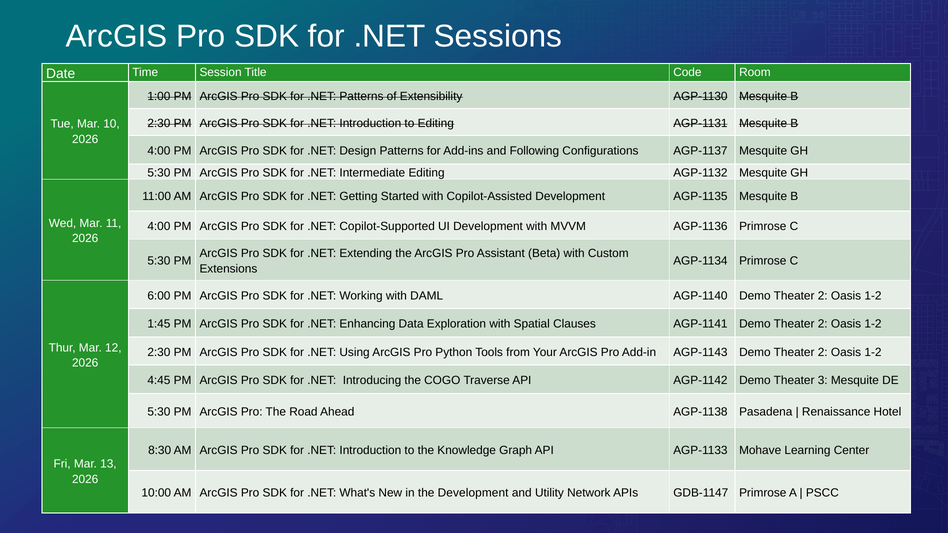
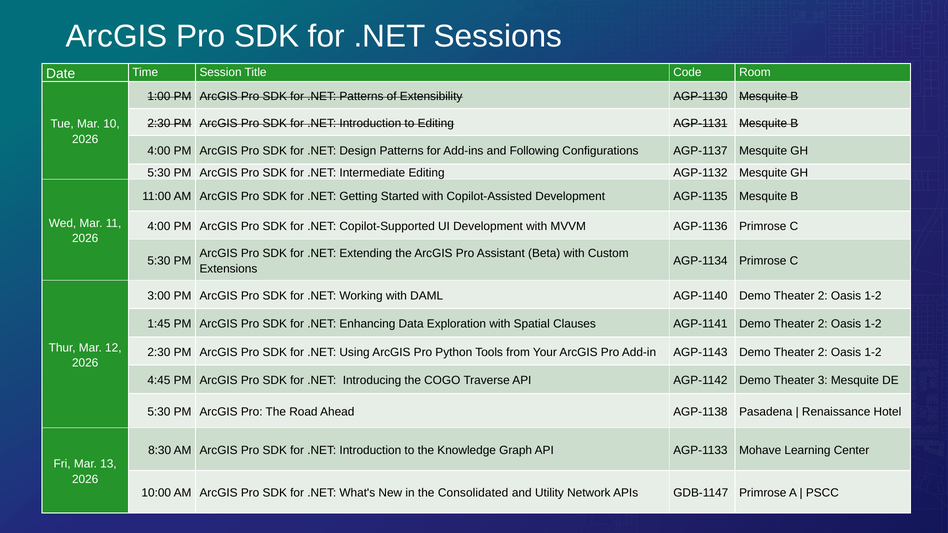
6:00: 6:00 -> 3:00 (159, 296)
the Development: Development -> Consolidated (473, 493)
